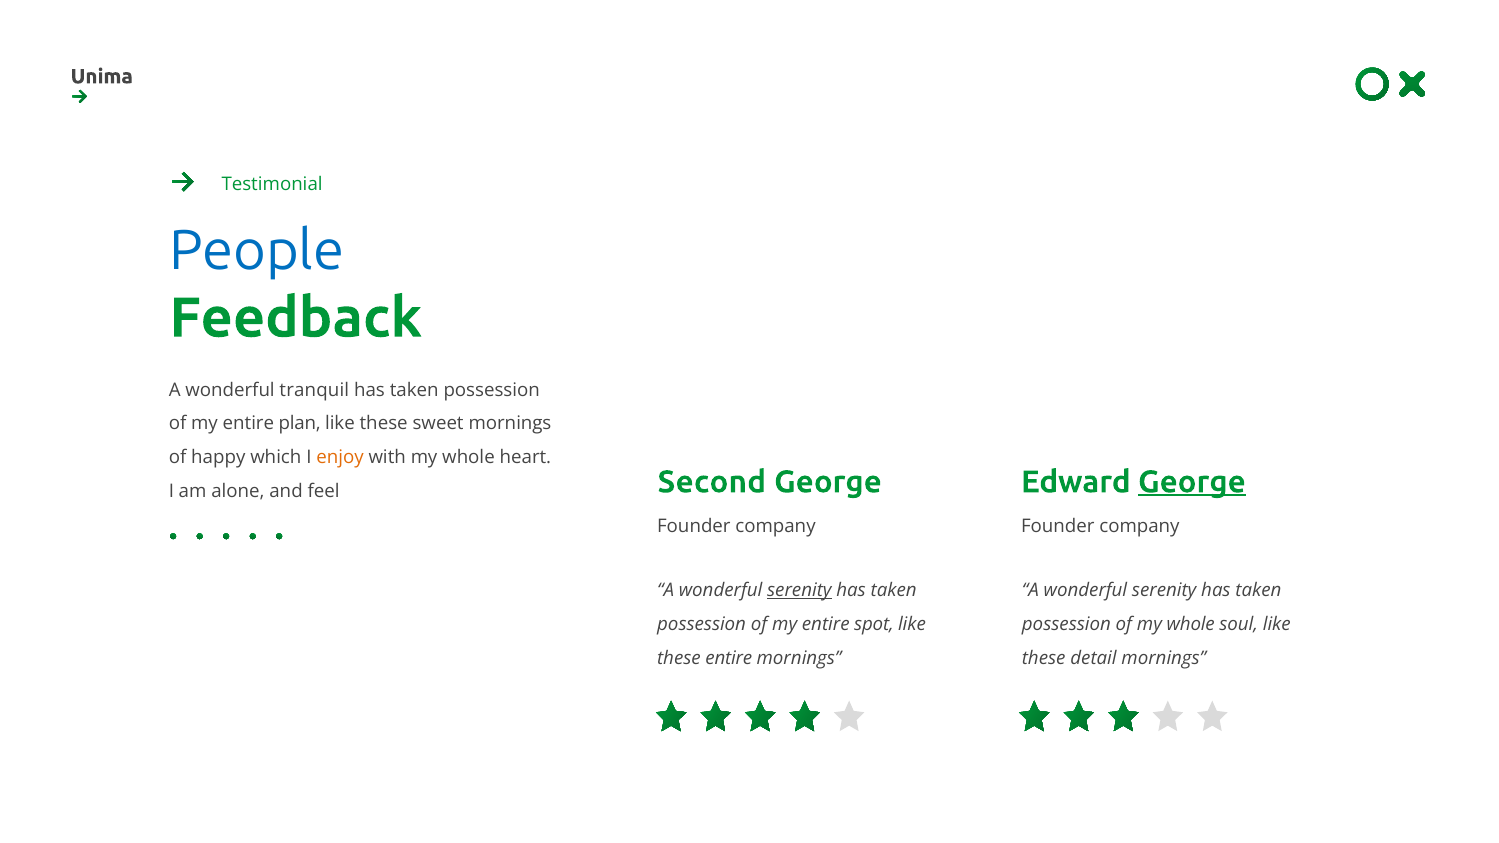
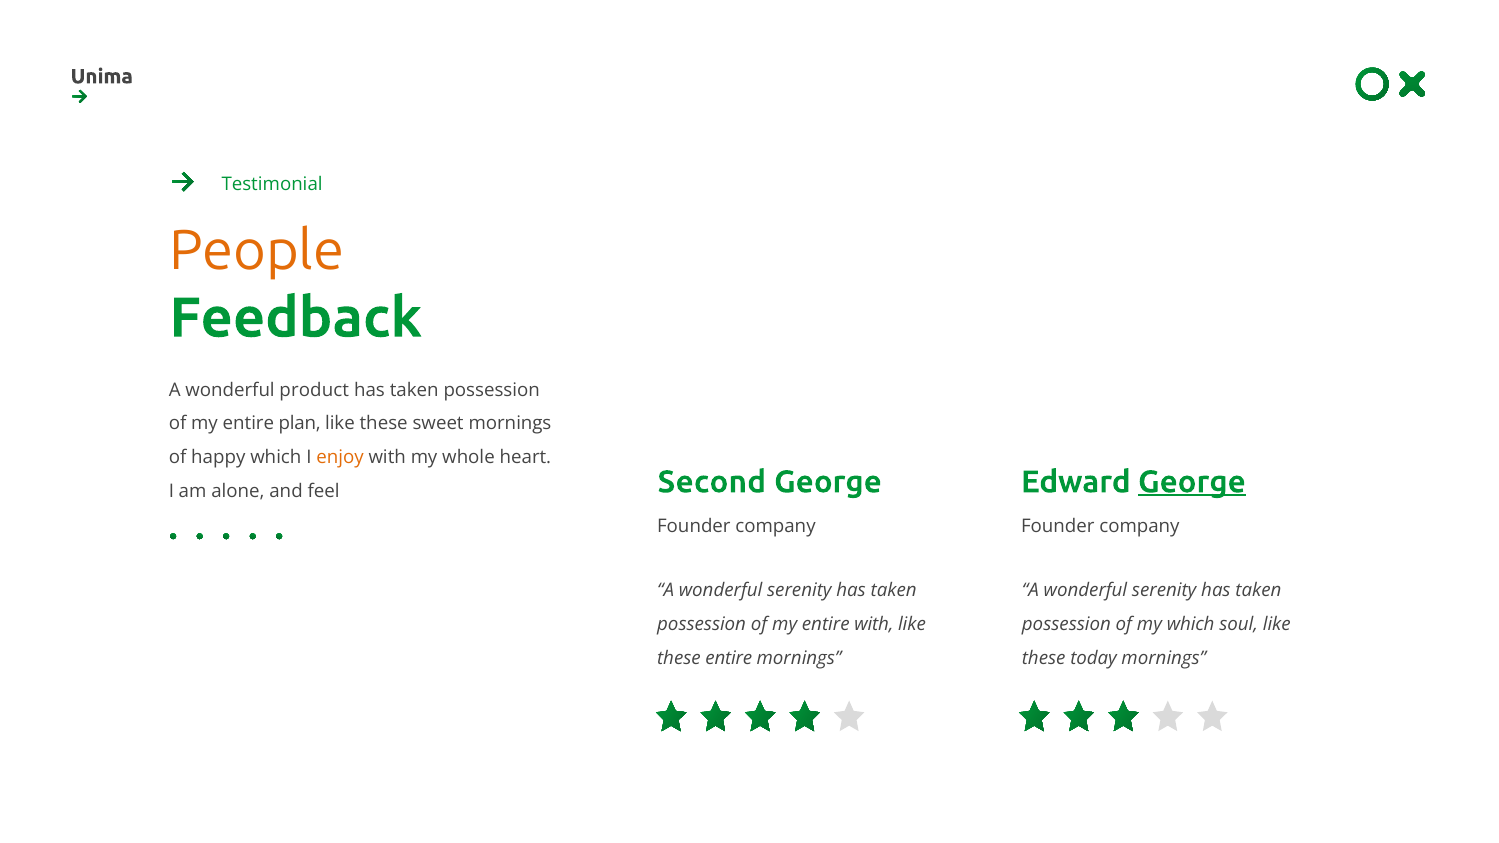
People colour: blue -> orange (257, 251)
tranquil: tranquil -> product (314, 390)
serenity underline: present -> none (799, 591)
entire spot: spot -> with (874, 624)
of my whole: whole -> which (1191, 624)
detail: detail -> today (1094, 658)
